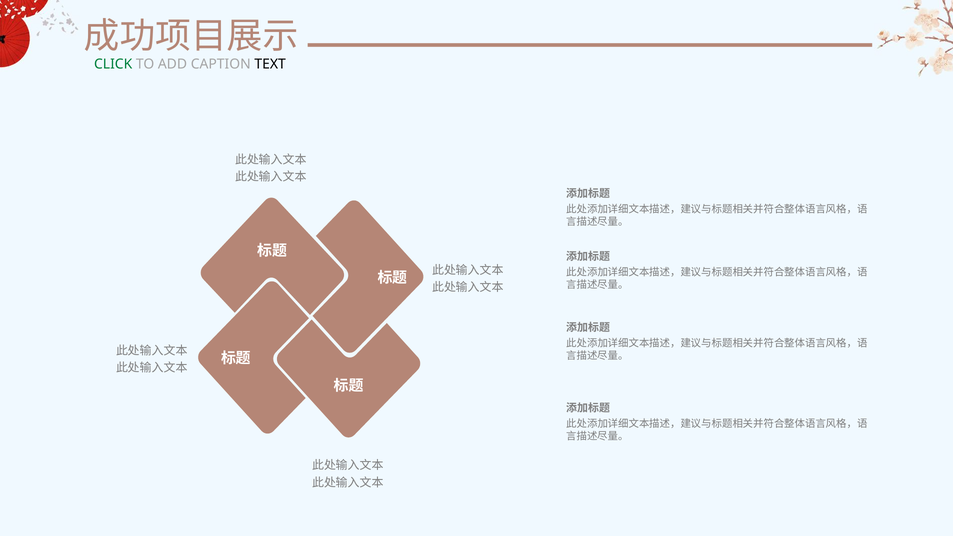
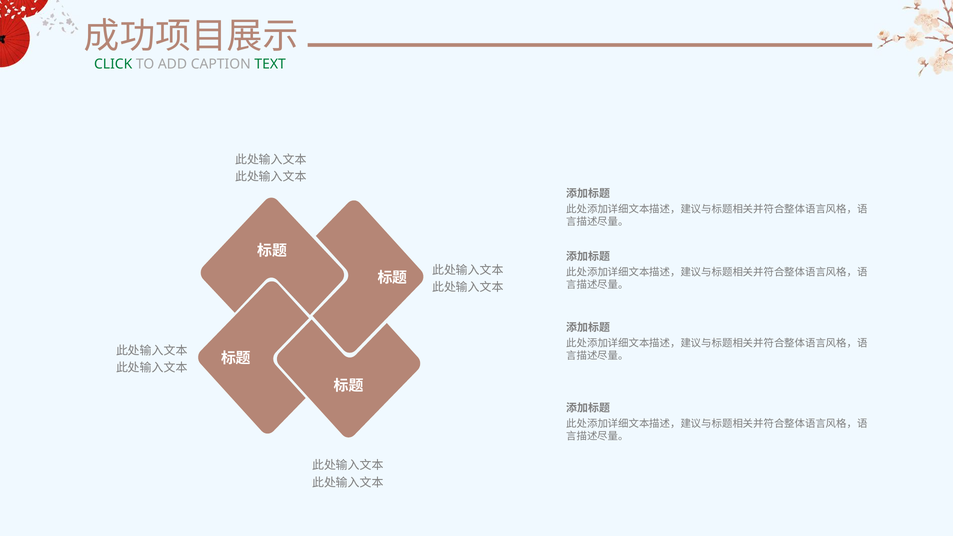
TEXT colour: black -> green (270, 64)
